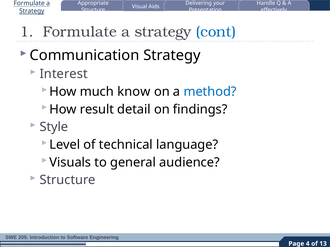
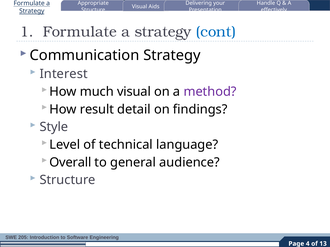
much know: know -> visual (134, 92)
method colour: blue -> purple (210, 92)
Visuals: Visuals -> Overall (70, 163)
